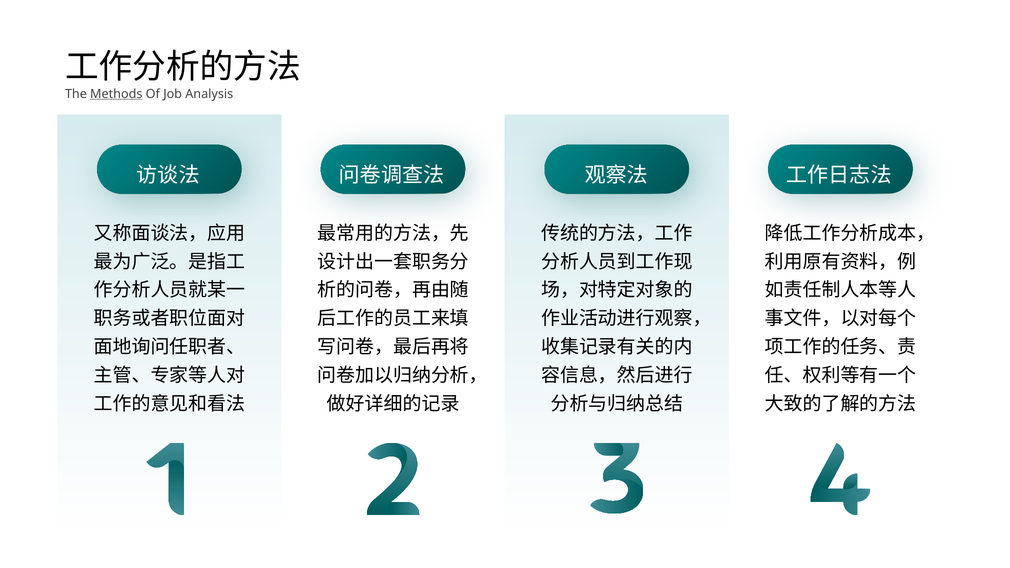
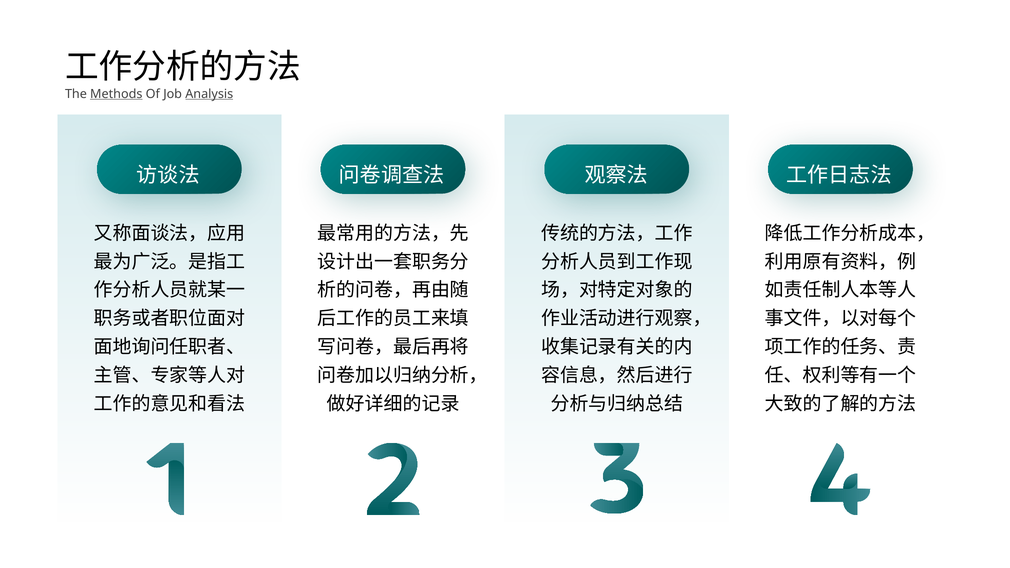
Analysis underline: none -> present (209, 94)
